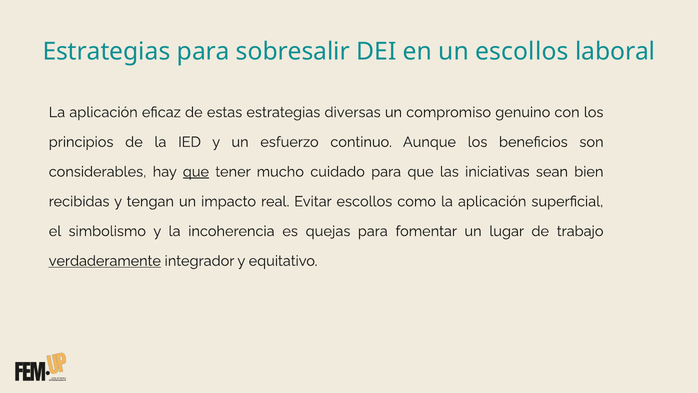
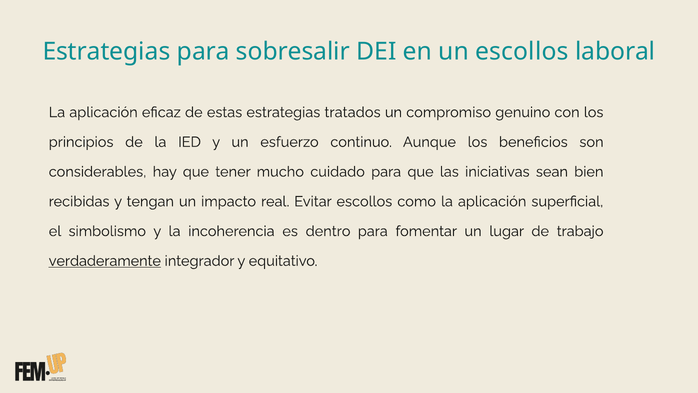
diversas: diversas -> tratados (353, 112)
que underline: present -> none (196, 172)
quejas: quejas -> dentro (328, 231)
